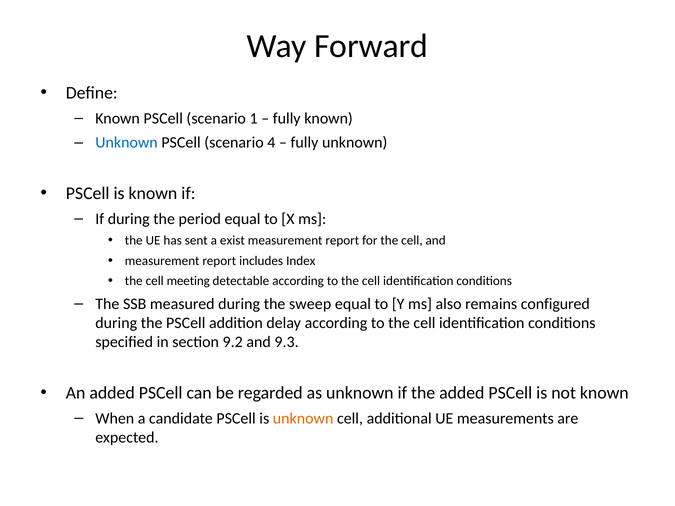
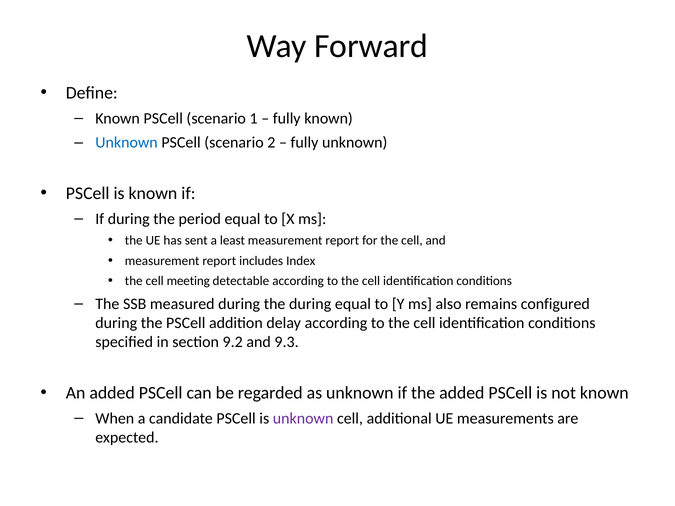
4: 4 -> 2 (271, 143)
exist: exist -> least (232, 241)
the sweep: sweep -> during (310, 304)
unknown colour: orange -> purple (303, 419)
